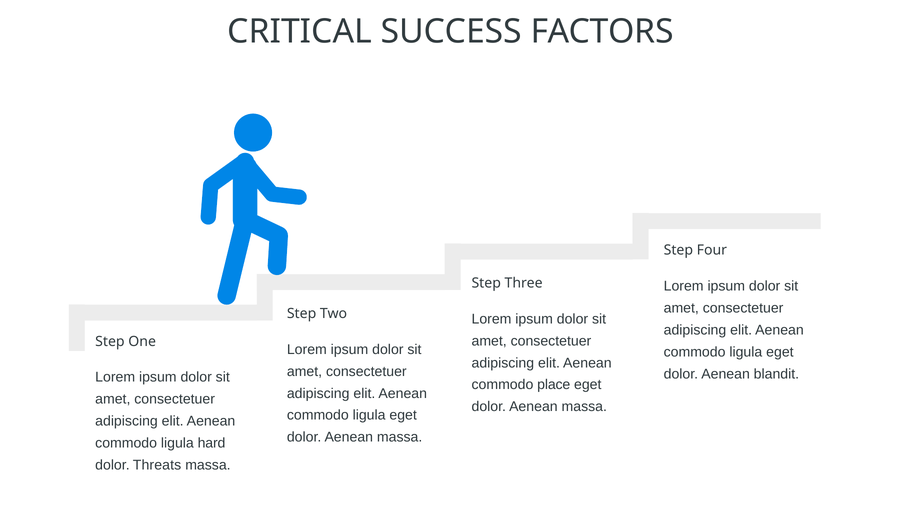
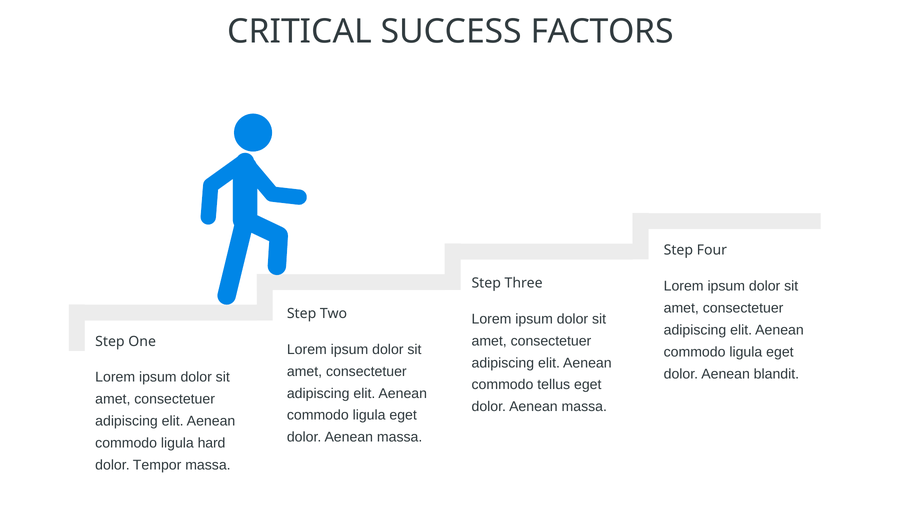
place: place -> tellus (554, 385)
Threats: Threats -> Tempor (157, 465)
